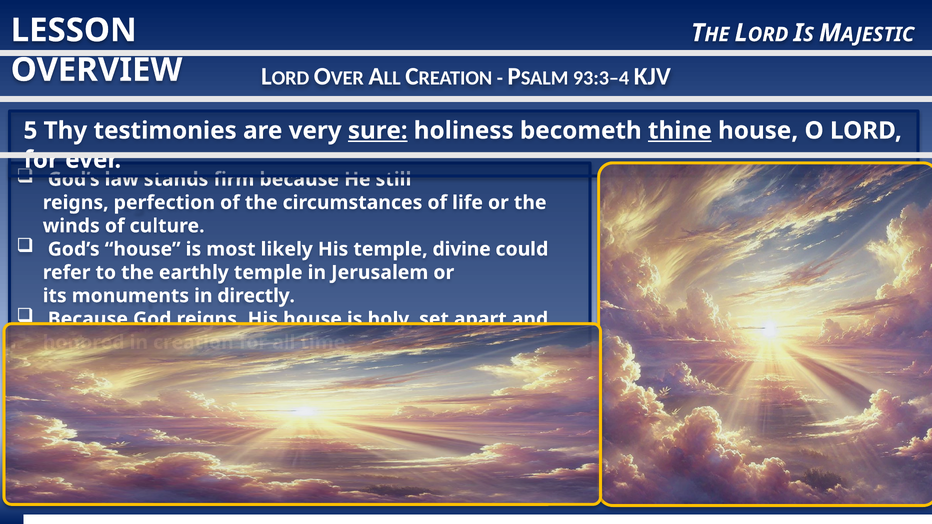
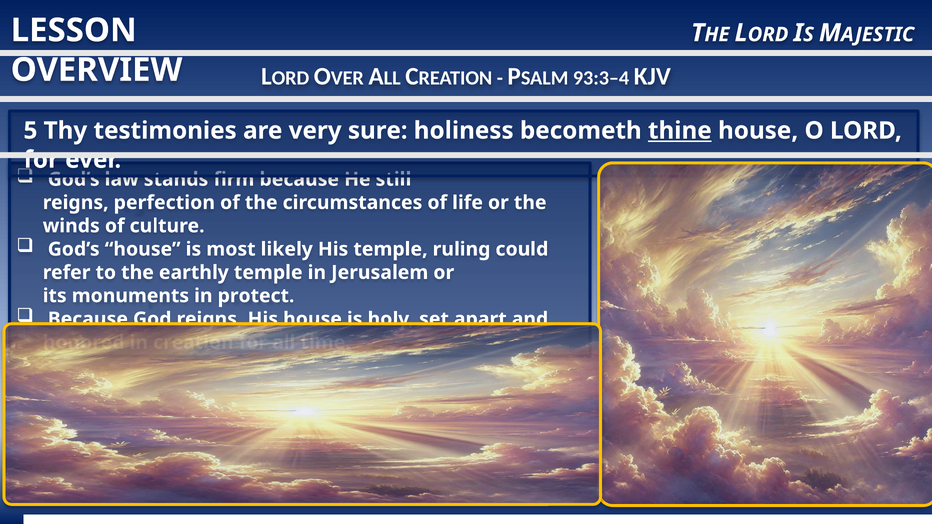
sure underline: present -> none (378, 131)
divine: divine -> ruling (462, 249)
directly: directly -> protect (256, 296)
